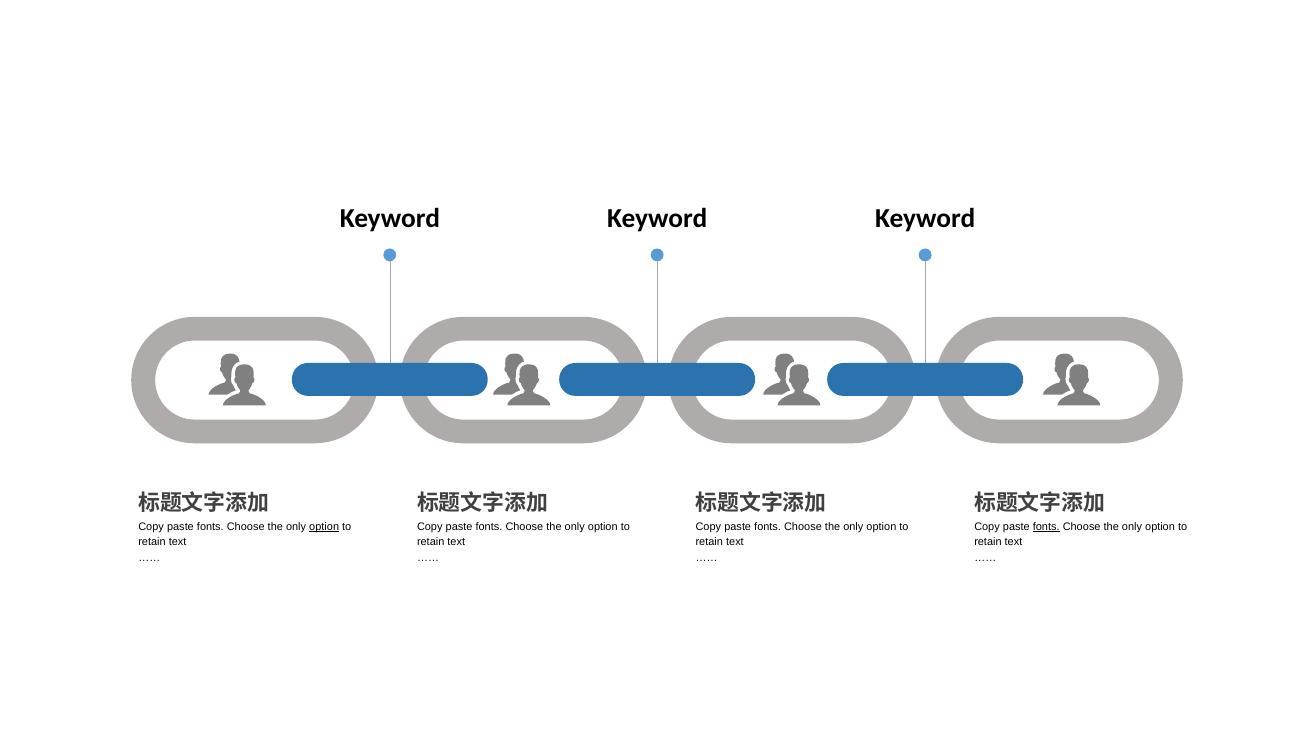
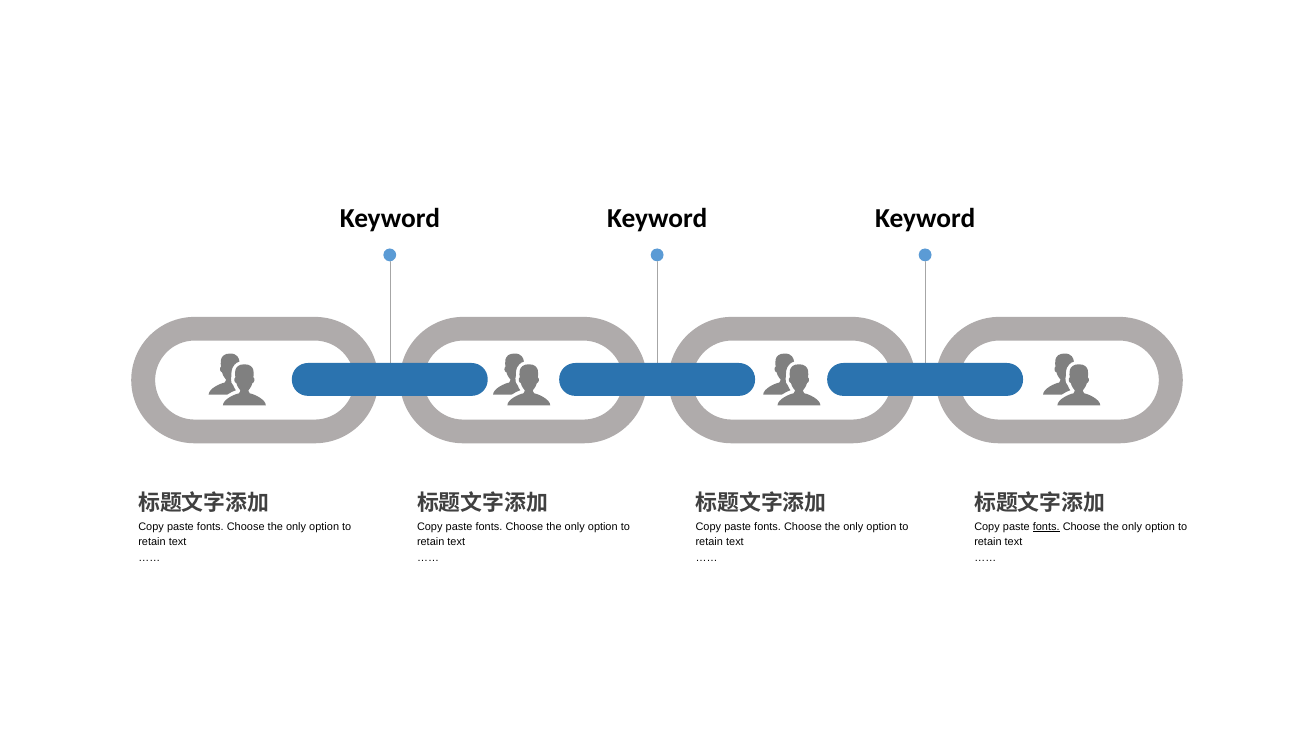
option underline: present -> none (324, 527)
